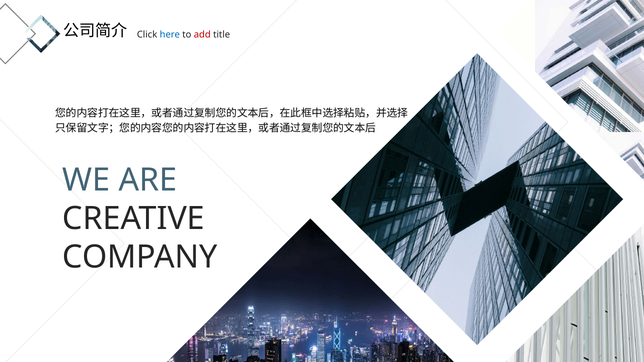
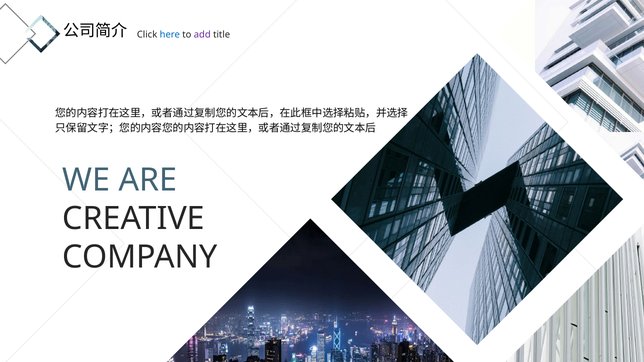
add colour: red -> purple (202, 35)
